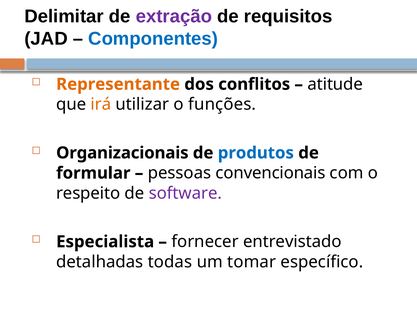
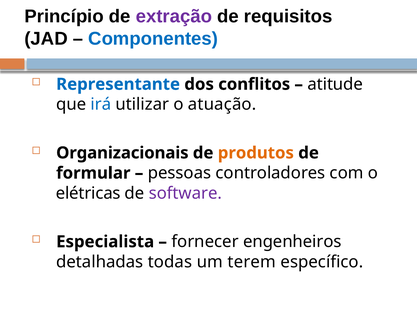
Delimitar: Delimitar -> Princípio (64, 16)
Representante colour: orange -> blue (118, 84)
irá colour: orange -> blue (101, 104)
funções: funções -> atuação (222, 104)
produtos colour: blue -> orange (256, 153)
convencionais: convencionais -> controladores (270, 173)
respeito: respeito -> elétricas (88, 193)
entrevistado: entrevistado -> engenheiros (292, 242)
tomar: tomar -> terem (252, 262)
